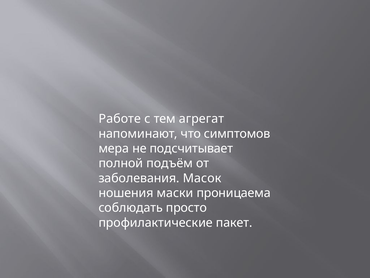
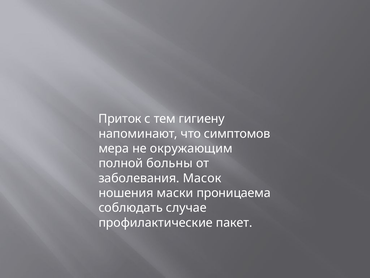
Работе: Работе -> Приток (120, 119)
агрегат: агрегат -> гигиену (202, 119)
подсчитывает: подсчитывает -> окружающим (191, 148)
подъём: подъём -> больны (170, 163)
просто: просто -> случае (186, 207)
